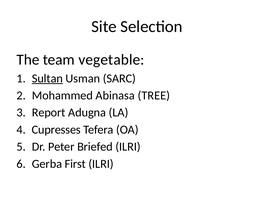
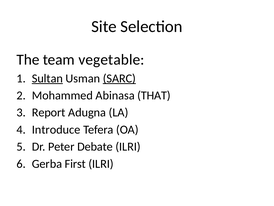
SARC underline: none -> present (119, 78)
TREE: TREE -> THAT (154, 95)
Cupresses: Cupresses -> Introduce (56, 129)
Briefed: Briefed -> Debate (95, 146)
